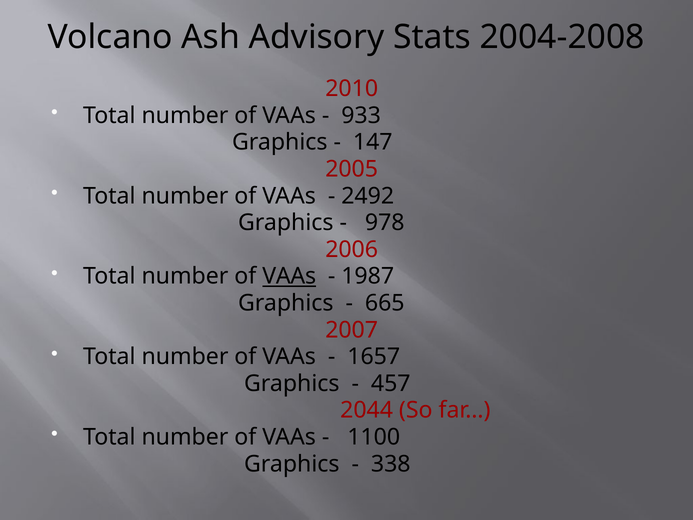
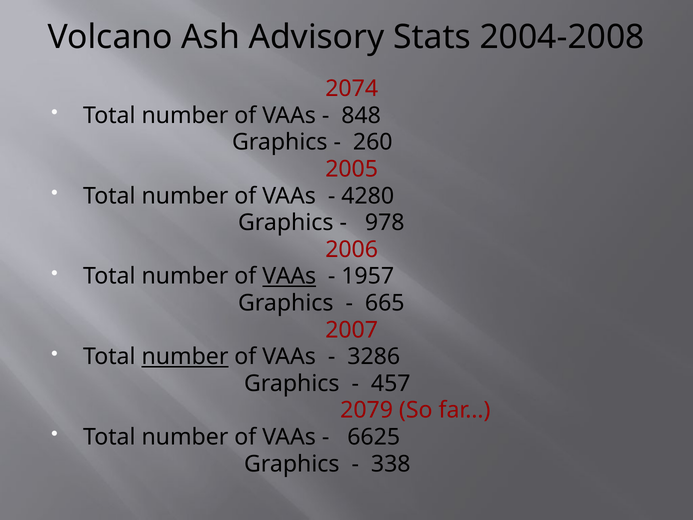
2010: 2010 -> 2074 (352, 89)
933: 933 -> 848 (361, 115)
147: 147 -> 260 (373, 142)
2492: 2492 -> 4280 (368, 196)
1987: 1987 -> 1957 (368, 276)
number underline: none -> present (185, 357)
1657: 1657 -> 3286 (374, 357)
2044: 2044 -> 2079 (367, 410)
1100: 1100 -> 6625 (374, 437)
